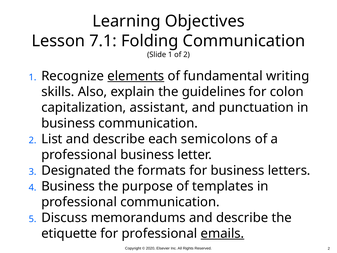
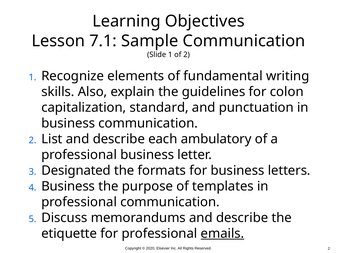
Folding: Folding -> Sample (150, 41)
elements underline: present -> none (136, 76)
assistant: assistant -> standard (159, 107)
semicolons: semicolons -> ambulatory (216, 139)
